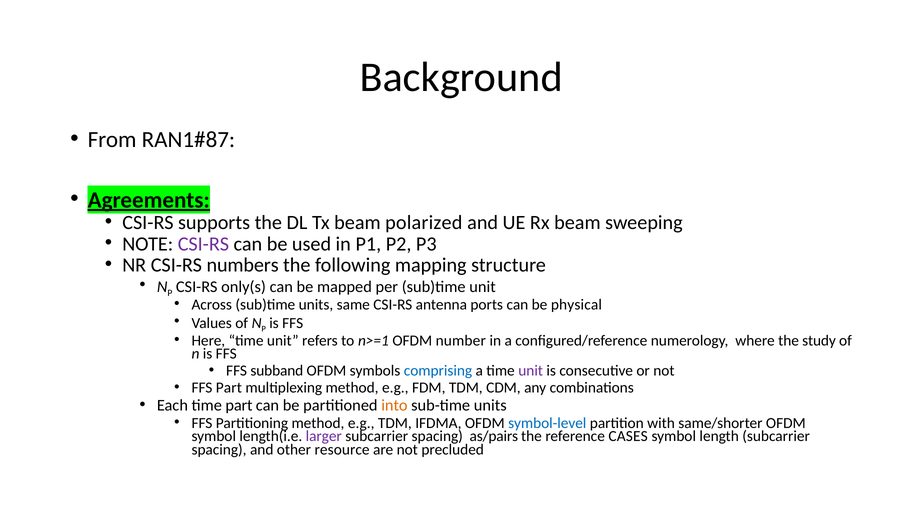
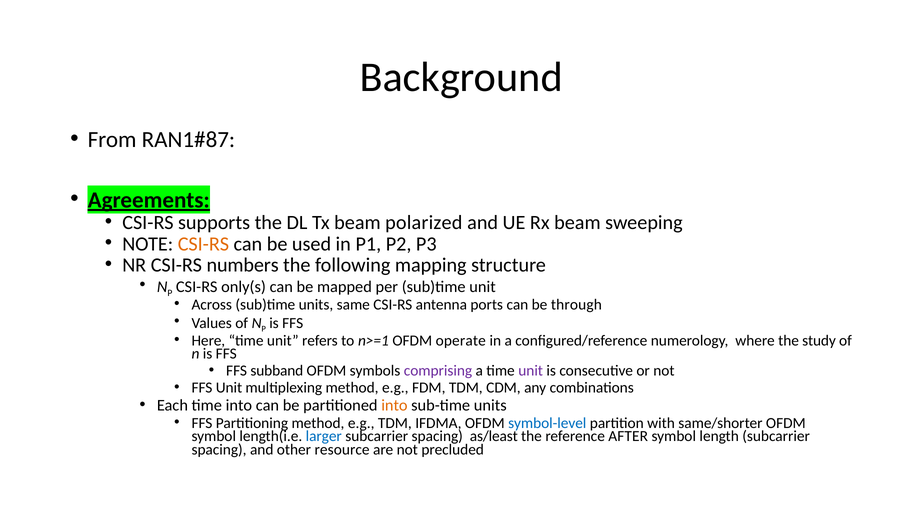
CSI-RS colour: purple -> orange (203, 244)
physical: physical -> through (576, 305)
number: number -> operate (461, 341)
comprising colour: blue -> purple (438, 371)
FFS Part: Part -> Unit (229, 388)
time part: part -> into (239, 406)
larger colour: purple -> blue (324, 436)
as/pairs: as/pairs -> as/least (494, 436)
CASES: CASES -> AFTER (628, 436)
